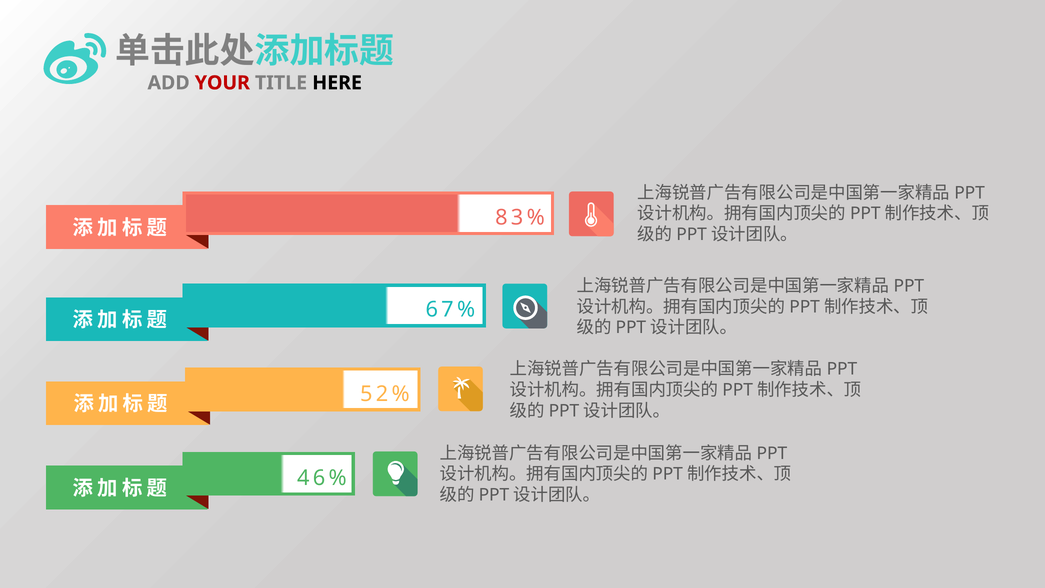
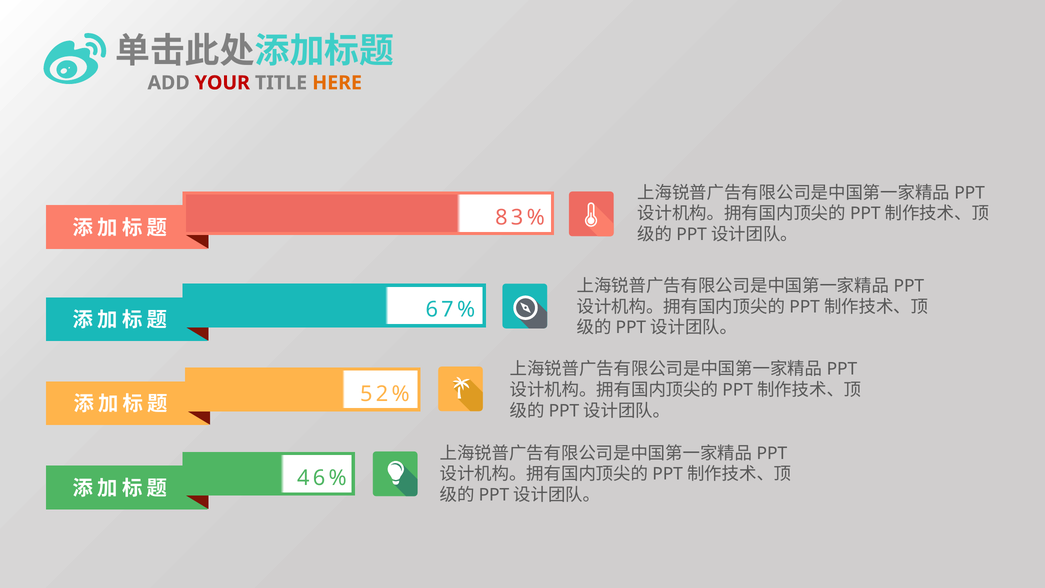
HERE colour: black -> orange (337, 83)
